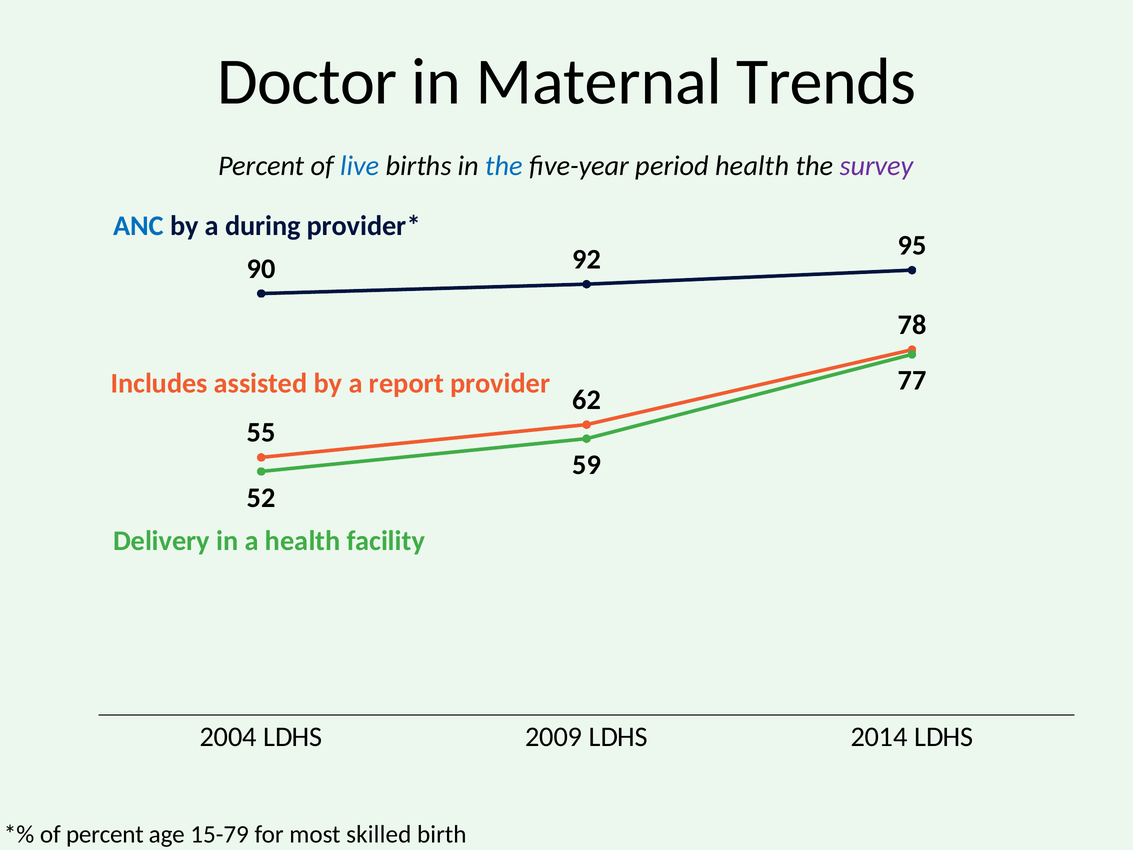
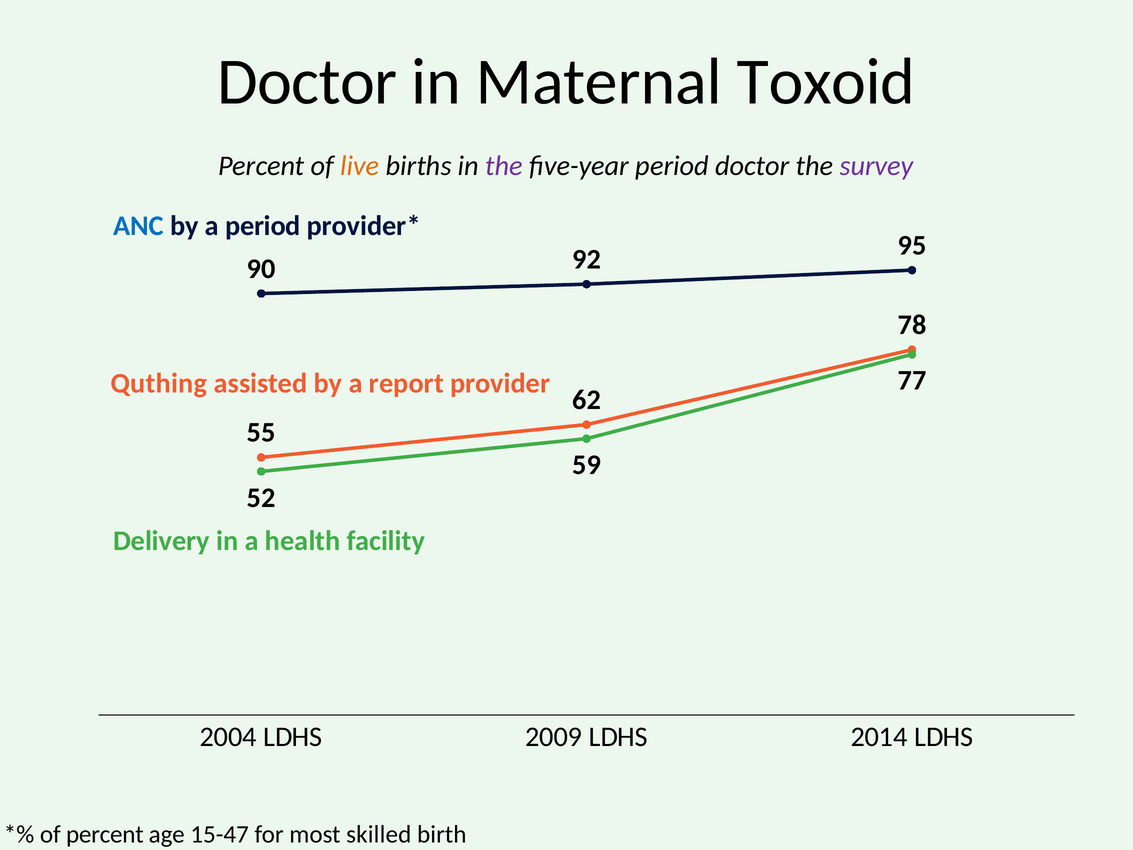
Trends: Trends -> Toxoid (826, 82)
live colour: blue -> orange (360, 166)
the colour: blue -> purple (504, 166)
period health: health -> doctor (752, 166)
a during: during -> period (263, 226)
Includes: Includes -> Quthing (159, 383)
15-79: 15-79 -> 15-47 (220, 834)
